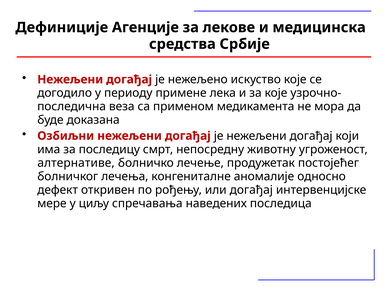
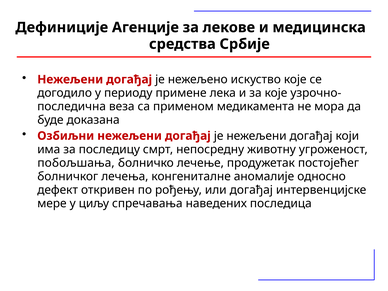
алтернативе: алтернативе -> побољшања (76, 163)
